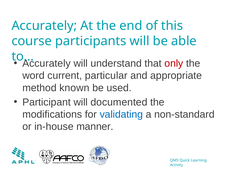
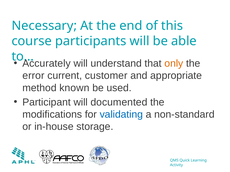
Accurately: Accurately -> Necessary (44, 26)
only colour: red -> orange (174, 64)
word: word -> error (33, 76)
particular: particular -> customer (106, 76)
manner: manner -> storage (95, 127)
